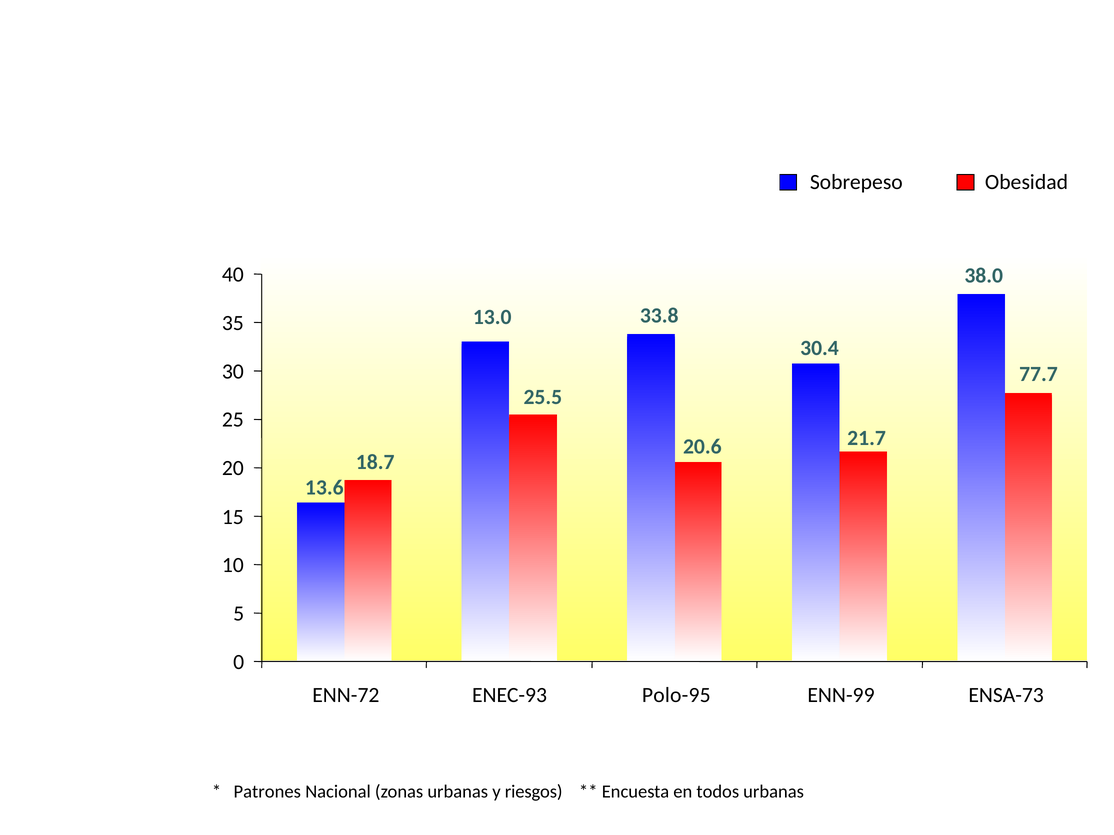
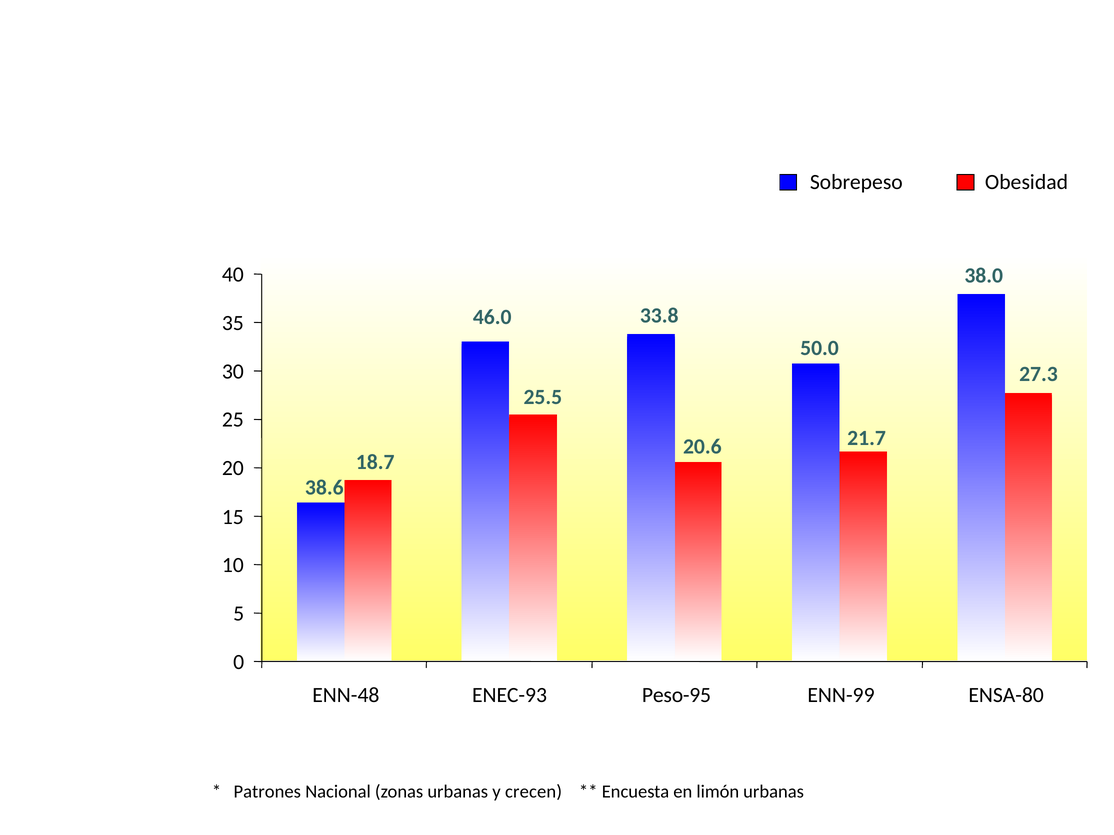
13.0: 13.0 -> 46.0 (492, 317)
30.4: 30.4 -> 50.0 (820, 348)
77.7: 77.7 -> 27.3 (1038, 374)
13.6: 13.6 -> 38.6 (324, 488)
ENN-72: ENN-72 -> ENN-48 (346, 695)
Polo-95: Polo-95 -> Peso-95 (677, 695)
ENSA-73: ENSA-73 -> ENSA-80 (1006, 695)
riesgos: riesgos -> crecen (534, 792)
todos: todos -> limón (718, 792)
